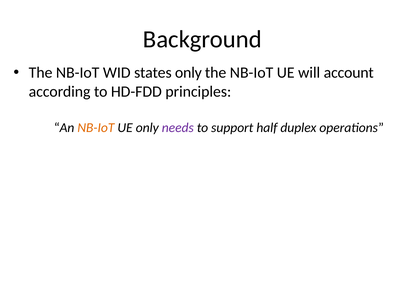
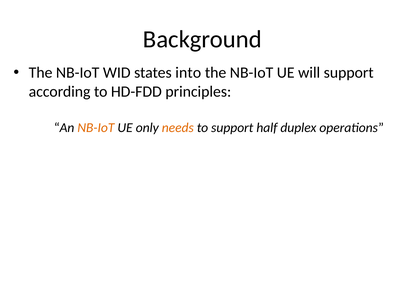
states only: only -> into (188, 73)
will account: account -> support (349, 73)
needs colour: purple -> orange (178, 127)
